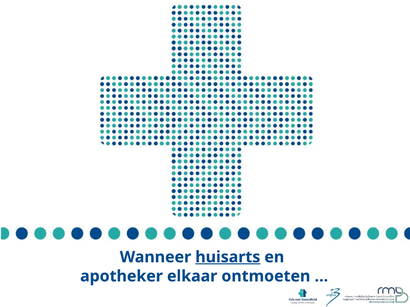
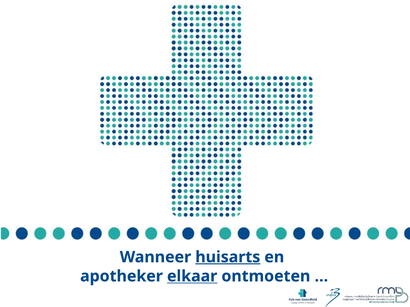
elkaar underline: none -> present (192, 277)
